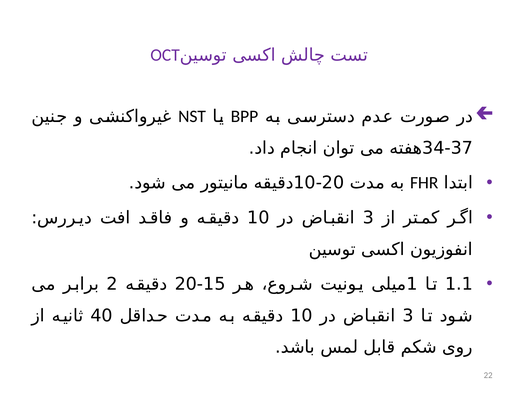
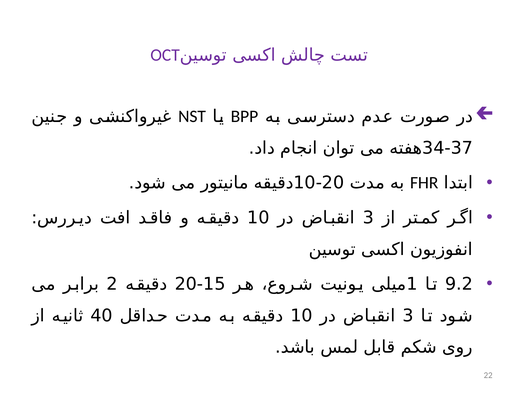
1.1: 1.1 -> 9.2 (459, 284)
